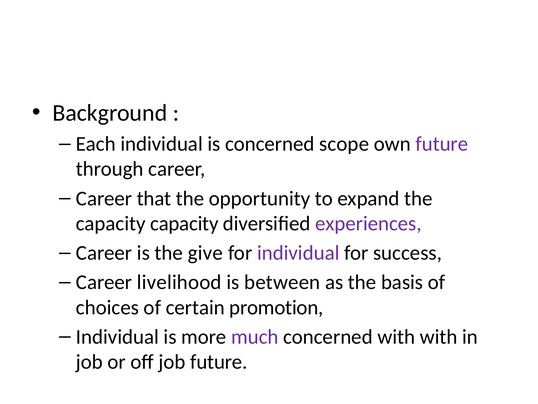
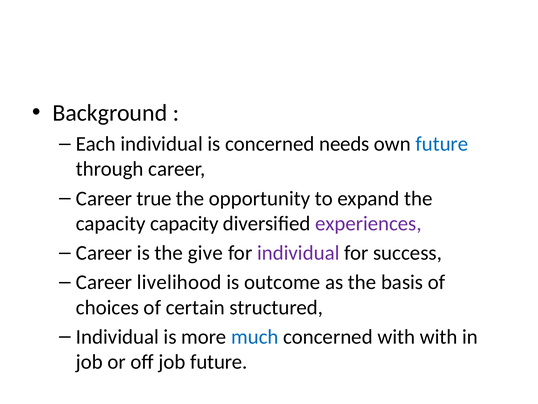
scope: scope -> needs (344, 144)
future colour: purple -> blue (442, 144)
that: that -> true (154, 198)
between: between -> outcome (282, 282)
promotion: promotion -> structured (276, 307)
much colour: purple -> blue (255, 336)
